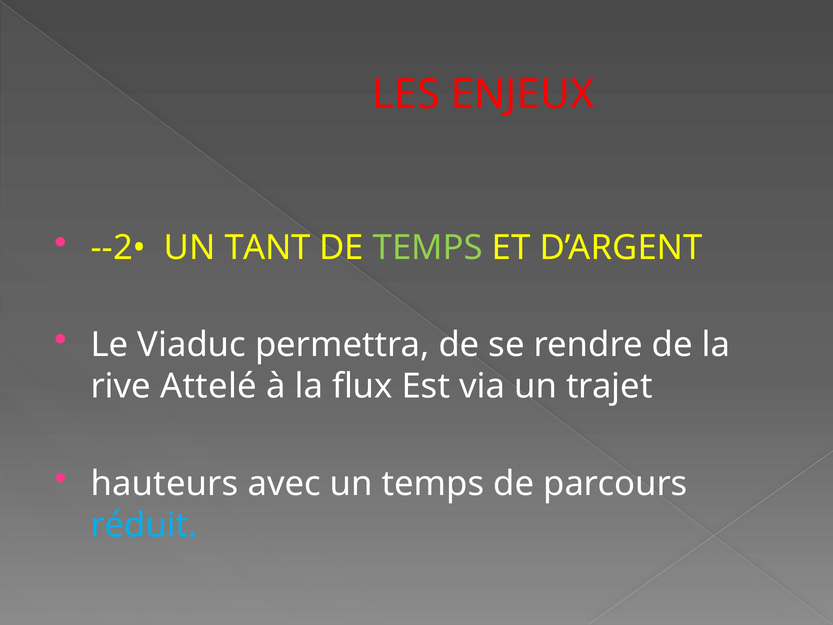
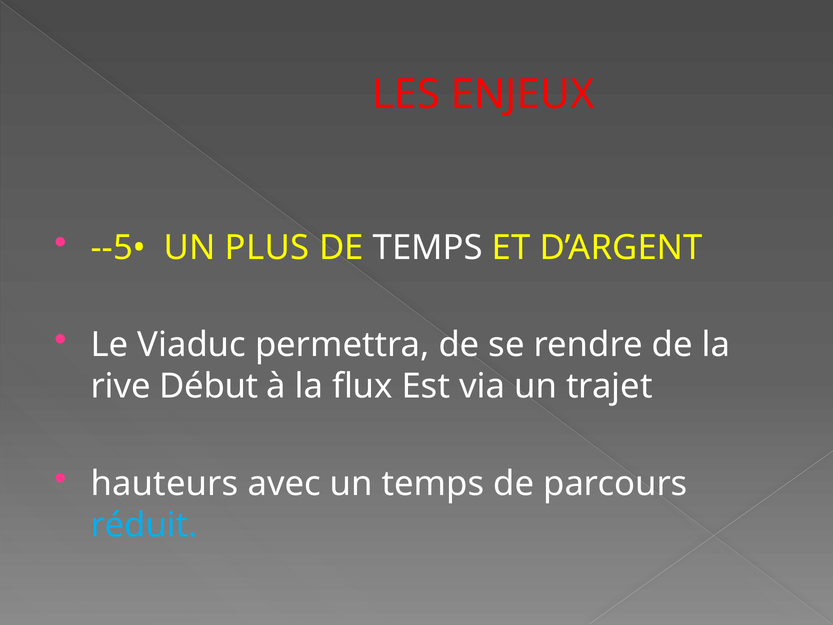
--2•: --2• -> --5• (118, 247)
TANT: TANT -> PLUS (267, 247)
TEMPS colour: light green -> white (428, 247)
Attelé: Attelé -> Début (209, 386)
